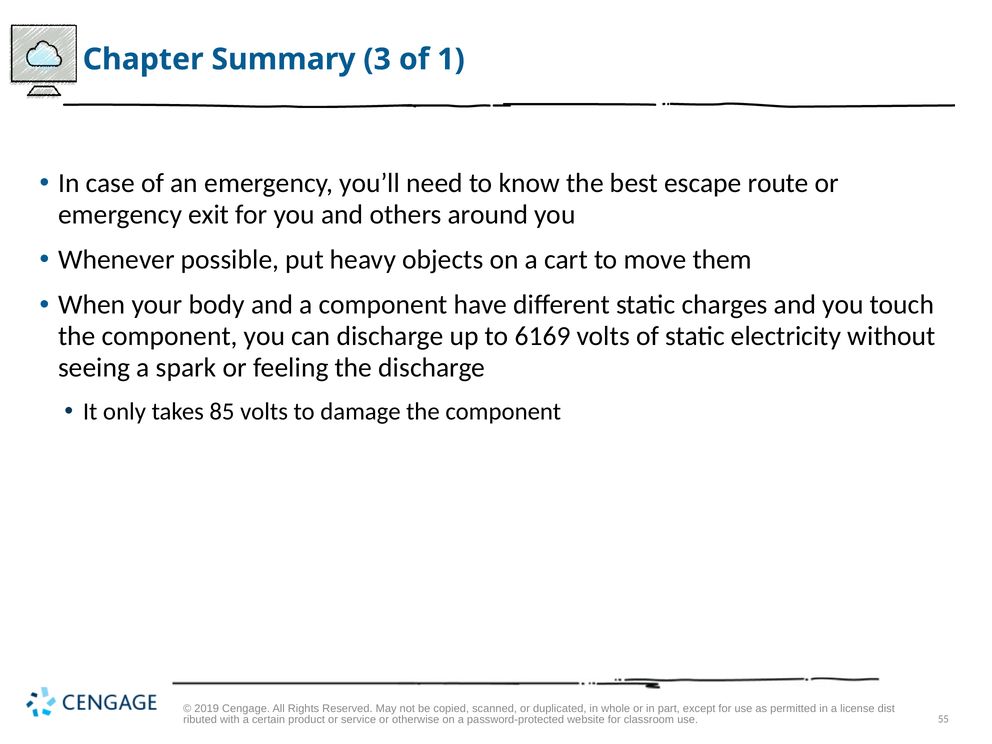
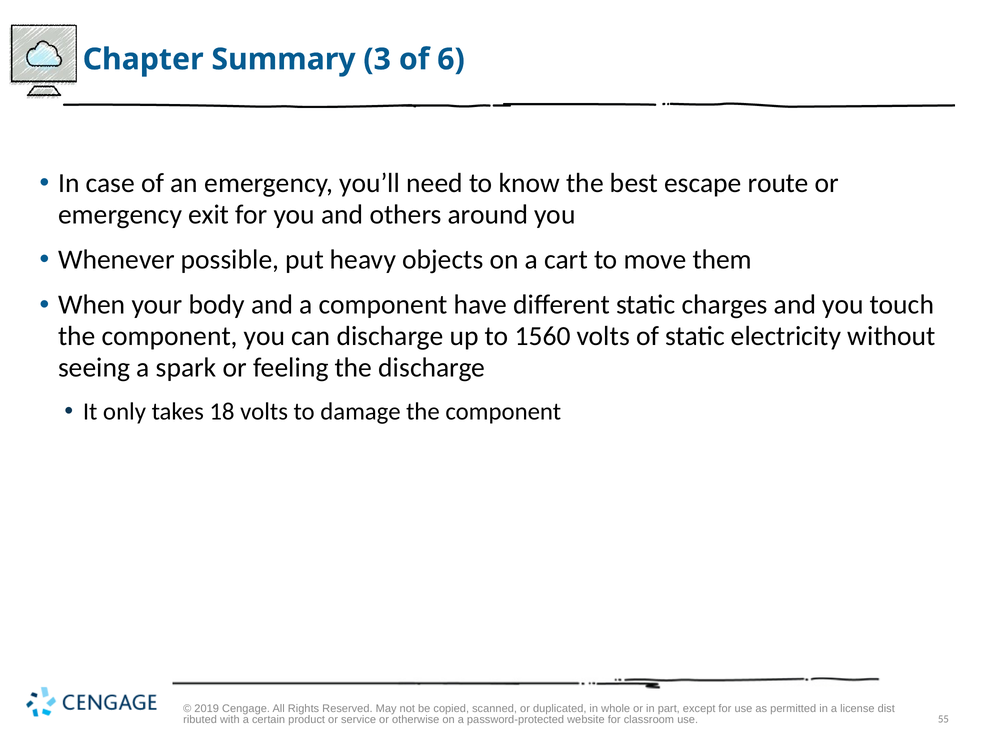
1: 1 -> 6 (451, 59)
6169: 6169 -> 1560 (543, 336)
85: 85 -> 18 (222, 411)
